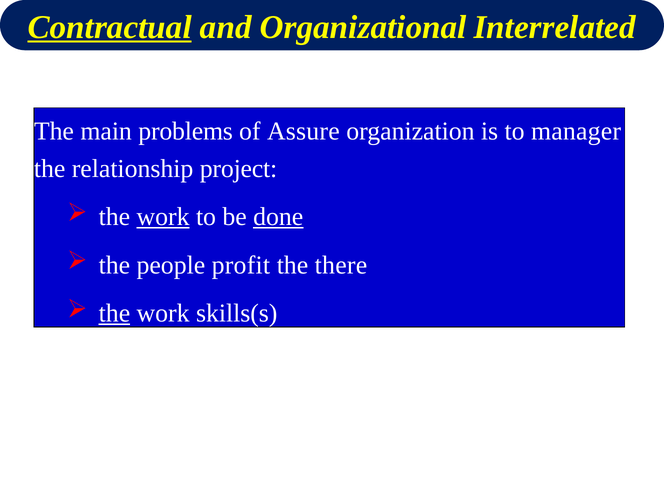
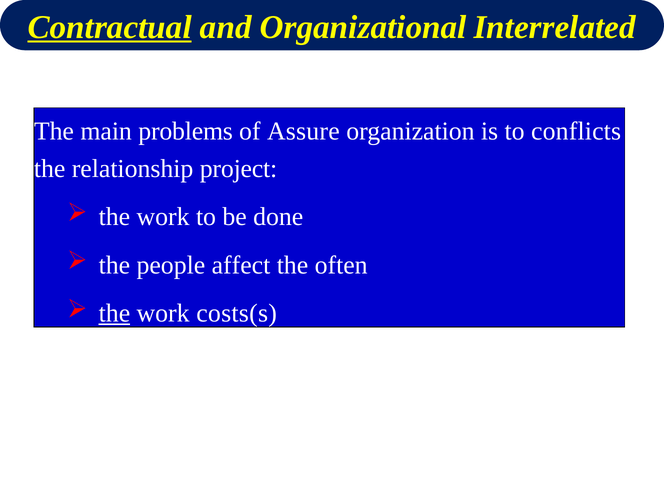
manager: manager -> conflicts (576, 131)
work underline: present -> none (163, 217)
done underline: present -> none (278, 217)
profit: profit -> affect (241, 265)
there: there -> often (341, 265)
skills(s: skills(s -> costs(s (237, 313)
